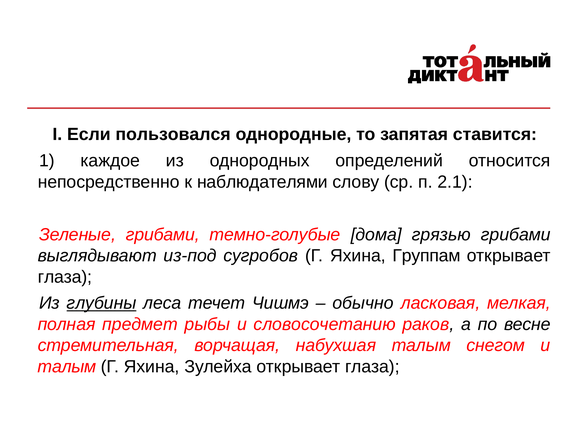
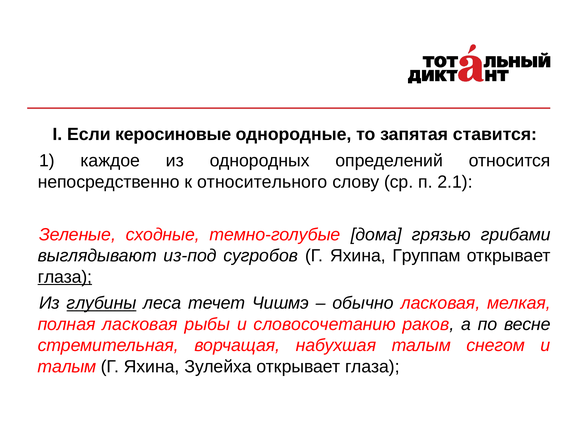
пользовался: пользовался -> керосиновые (173, 134)
наблюдателями: наблюдателями -> относительного (262, 182)
Зеленые грибами: грибами -> сходные (163, 234)
глаза underline: none -> present (65, 277)
полная предмет: предмет -> ласковая (140, 324)
